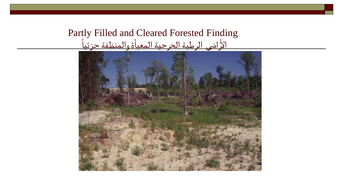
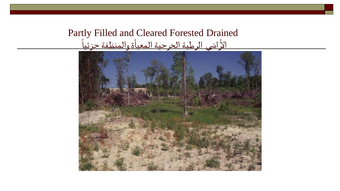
Finding: Finding -> Drained (222, 33)
